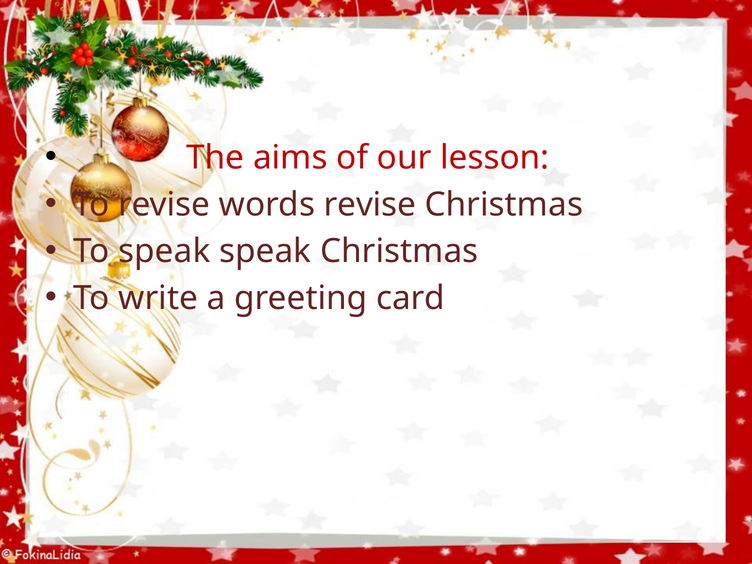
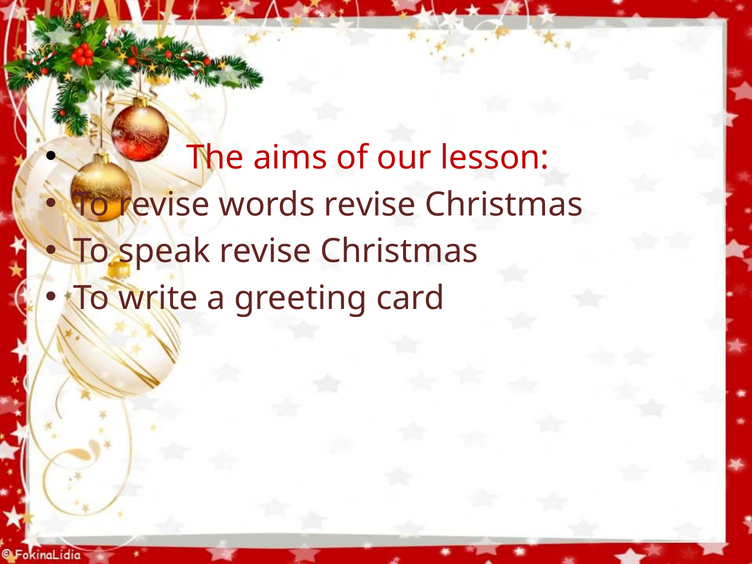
speak speak: speak -> revise (265, 251)
